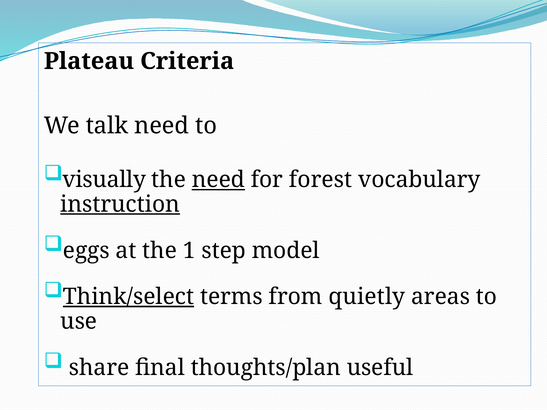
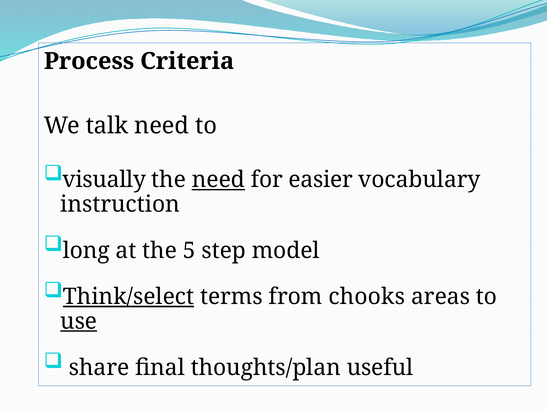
Plateau: Plateau -> Process (89, 61)
forest: forest -> easier (321, 180)
instruction underline: present -> none (120, 204)
eggs: eggs -> long (86, 251)
1: 1 -> 5 (189, 251)
quietly: quietly -> chooks (367, 297)
use underline: none -> present (79, 321)
